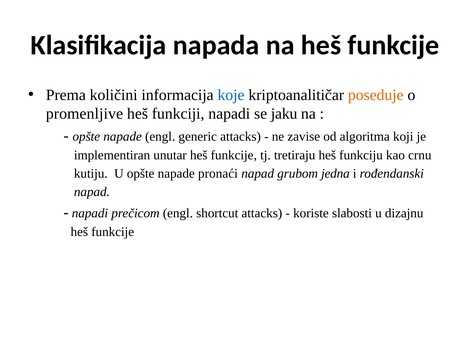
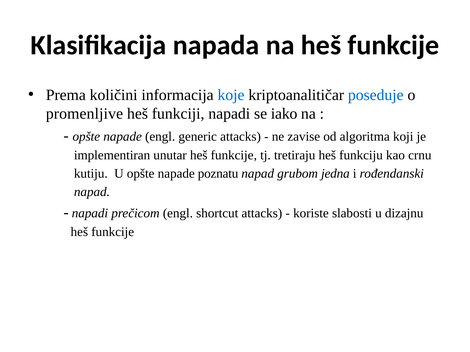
poseduje colour: orange -> blue (376, 95)
jaku: jaku -> iako (284, 114)
pronaći: pronaći -> poznatu (218, 174)
